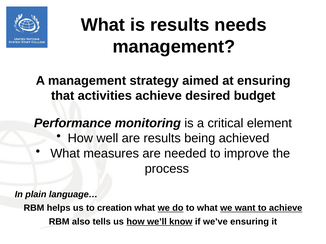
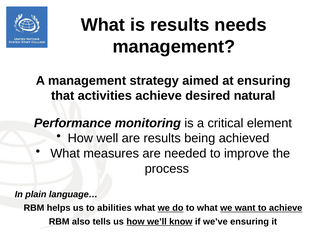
budget: budget -> natural (255, 96)
creation: creation -> abilities (114, 208)
